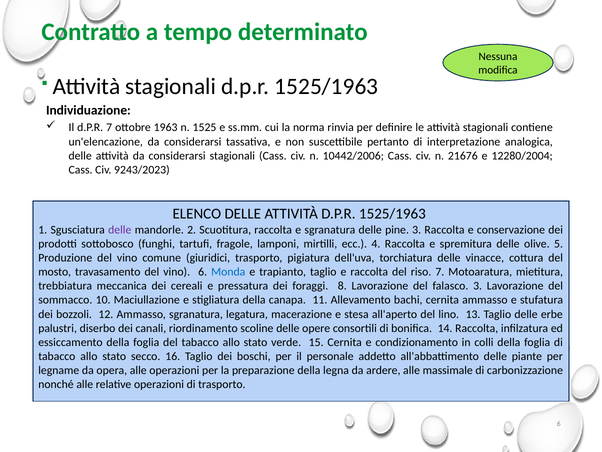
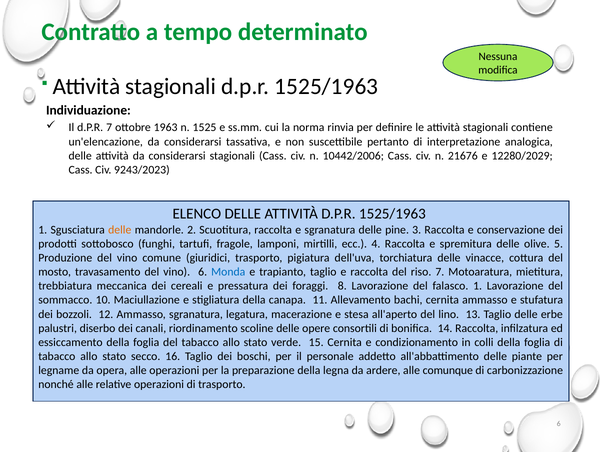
12280/2004: 12280/2004 -> 12280/2029 (522, 156)
delle colour: purple -> orange (120, 229)
falasco 3: 3 -> 1 (478, 286)
massimale: massimale -> comunque (448, 370)
